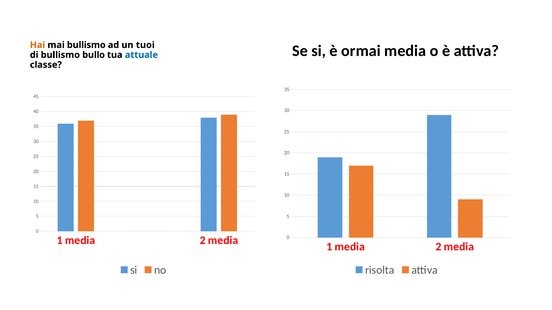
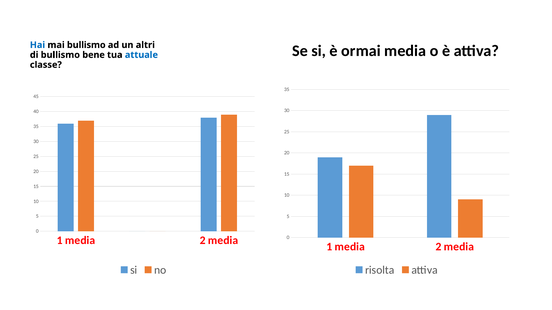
Hai colour: orange -> blue (37, 45)
tuoi: tuoi -> altri (145, 45)
bullo: bullo -> bene (94, 55)
